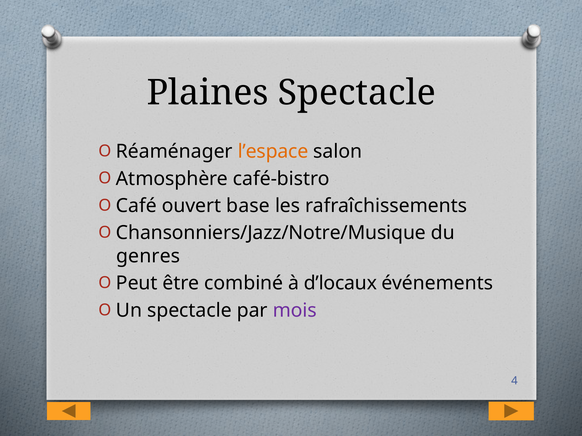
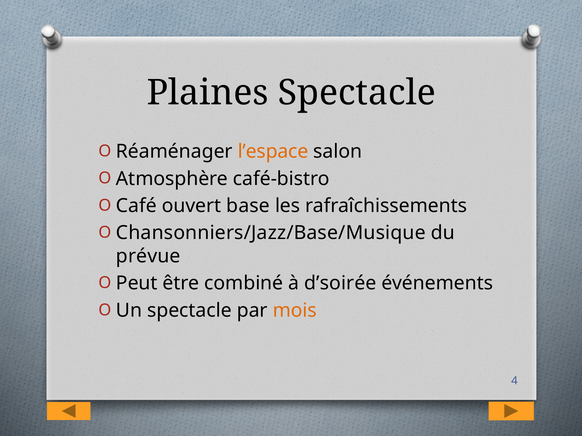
Chansonniers/Jazz/Notre/Musique: Chansonniers/Jazz/Notre/Musique -> Chansonniers/Jazz/Base/Musique (271, 233)
genres: genres -> prévue (148, 256)
d’locaux: d’locaux -> d’soirée (340, 284)
mois colour: purple -> orange (295, 311)
